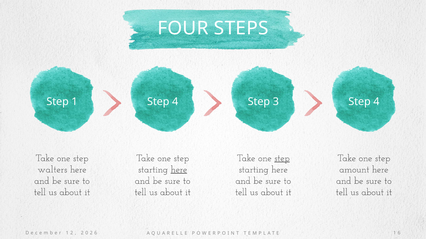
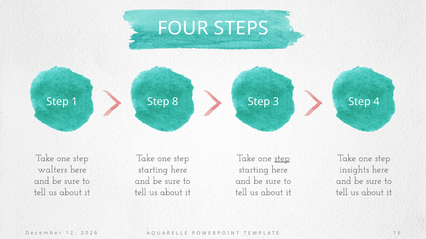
1 Step 4: 4 -> 8 (175, 102)
here underline: present -> none (179, 170)
amount: amount -> insights (354, 170)
